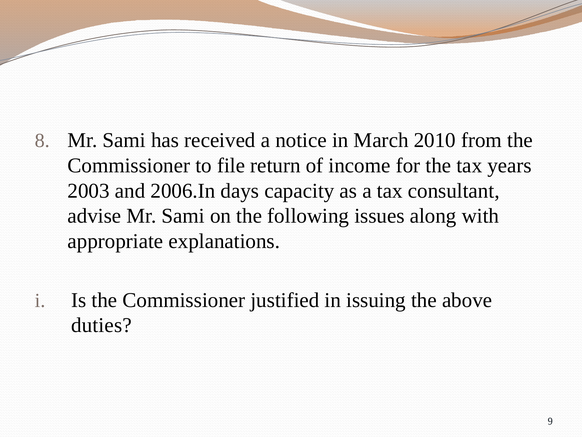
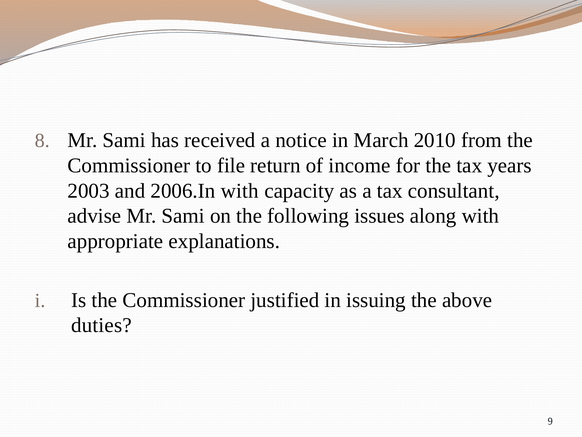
2006.In days: days -> with (240, 191)
